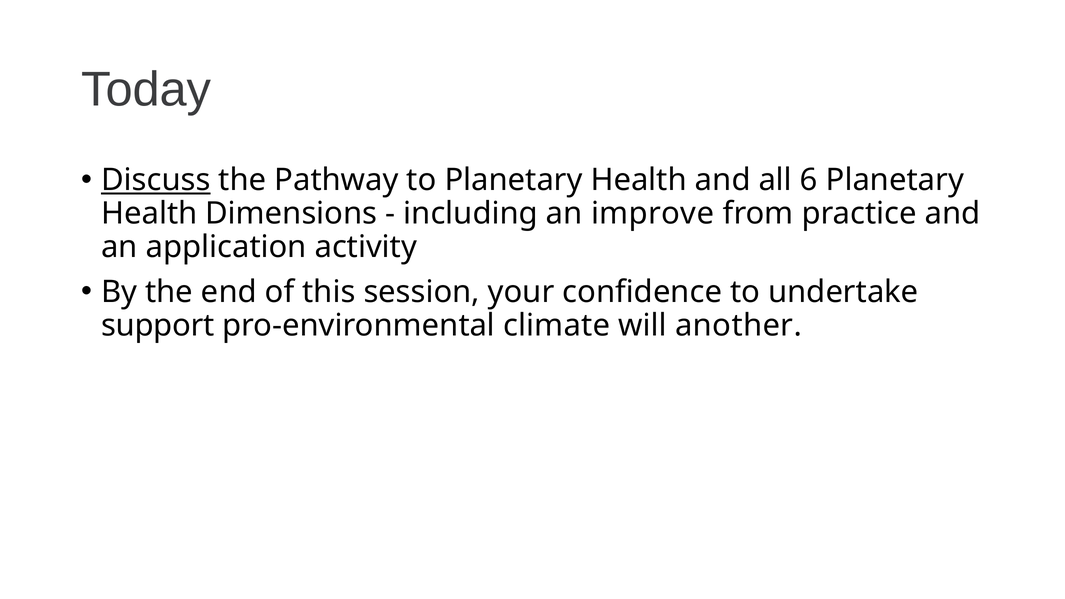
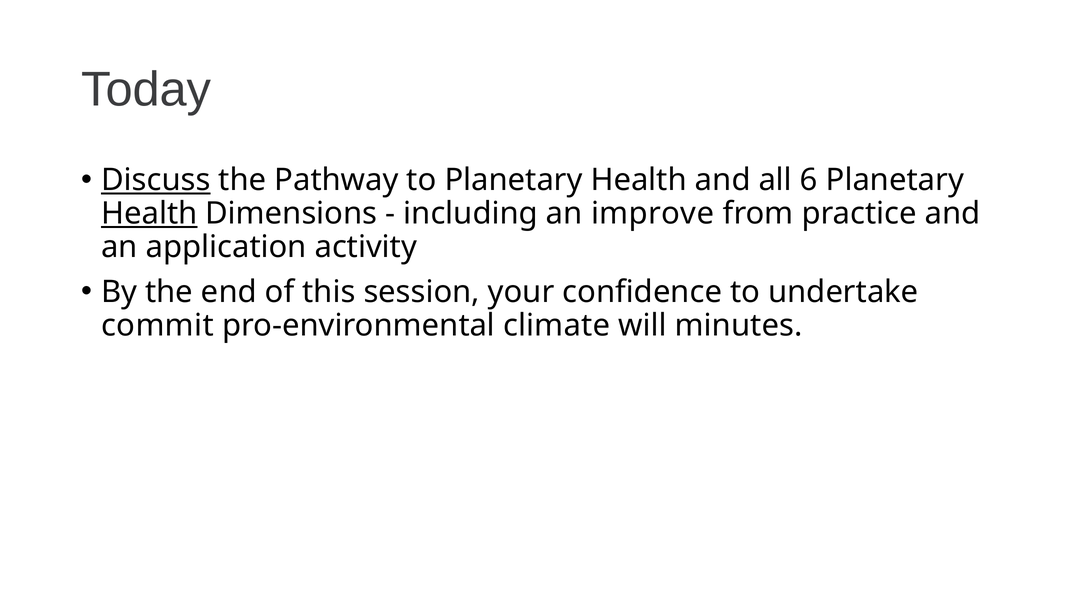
Health underline: none -> present (149, 214)
support: support -> commit (158, 325)
another: another -> minutes (739, 325)
